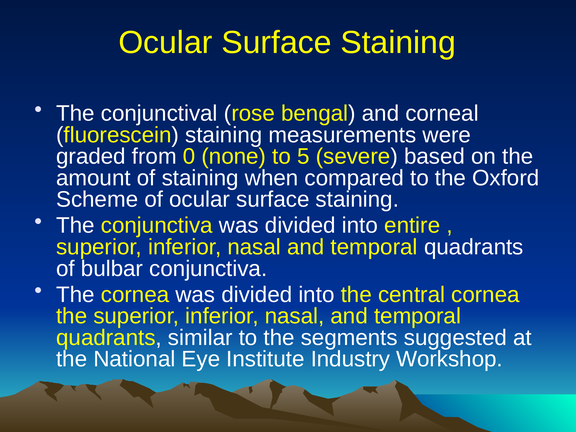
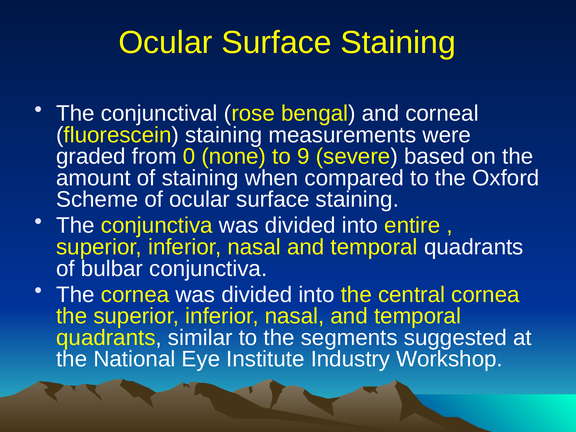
5: 5 -> 9 (303, 157)
